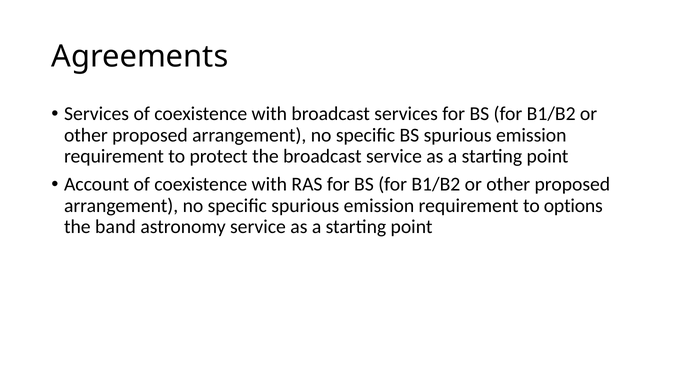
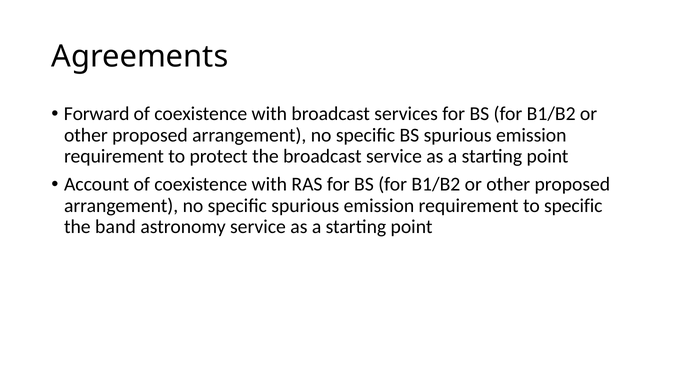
Services: Services -> Forward (97, 114)
to options: options -> specific (573, 206)
